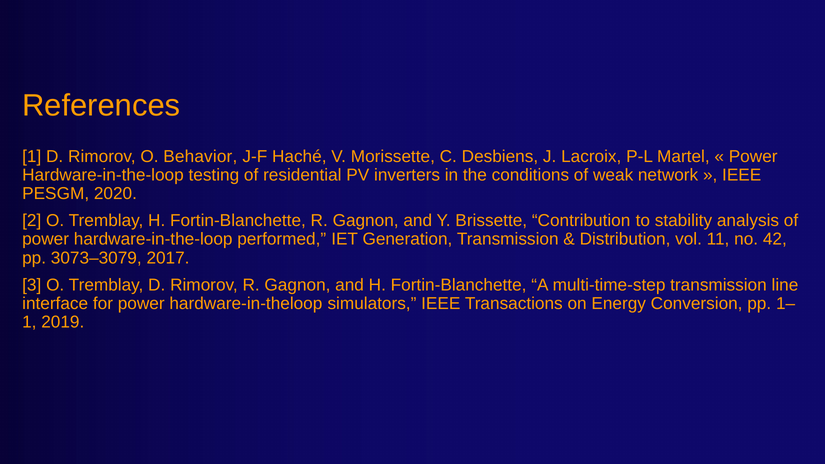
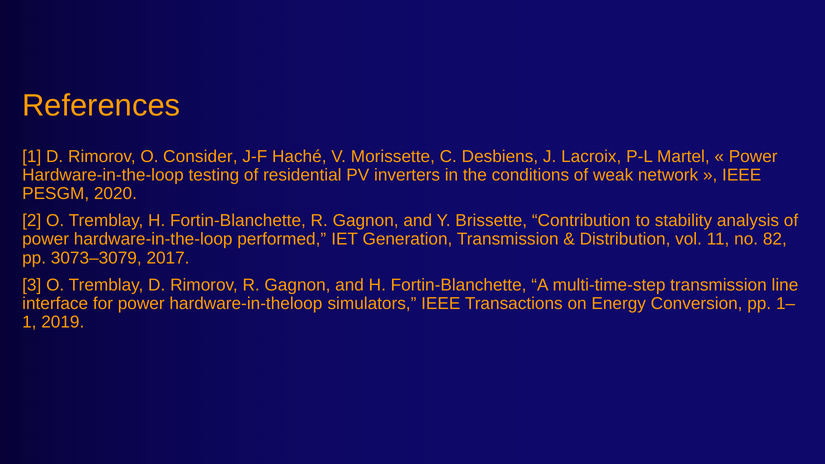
Behavior: Behavior -> Consider (200, 157)
42: 42 -> 82 (775, 239)
